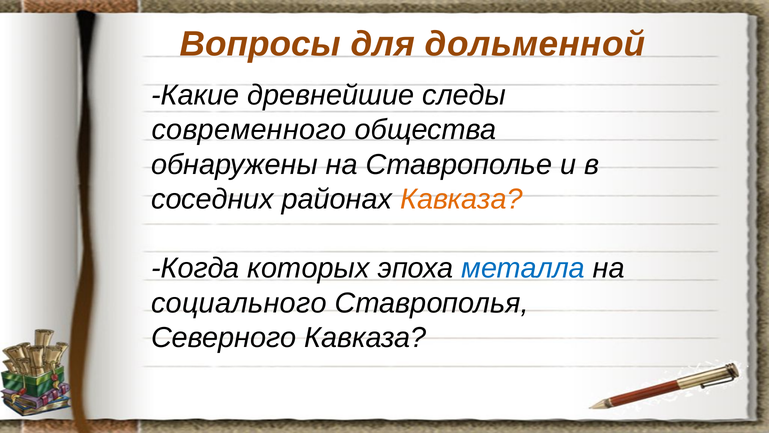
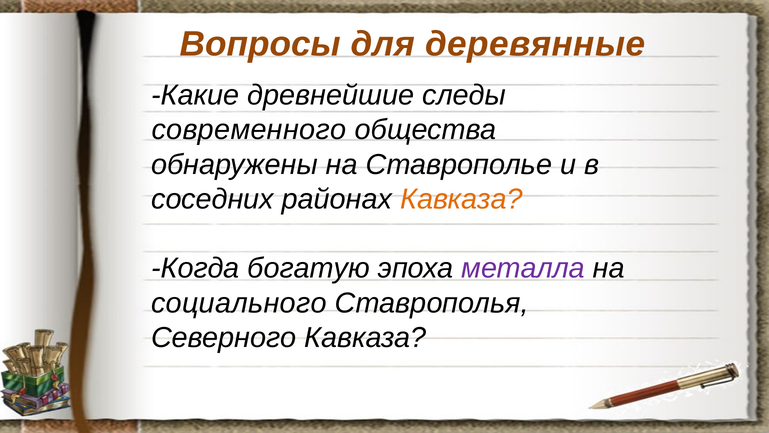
дольменной: дольменной -> деревянные (535, 44)
которых: которых -> богатую (309, 268)
металла colour: blue -> purple (523, 268)
